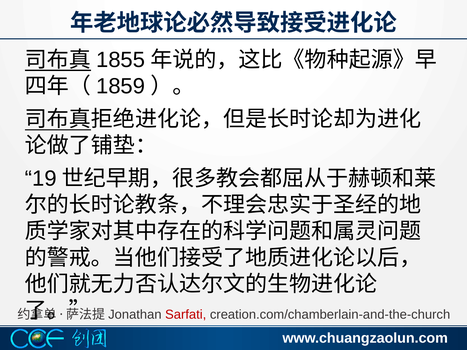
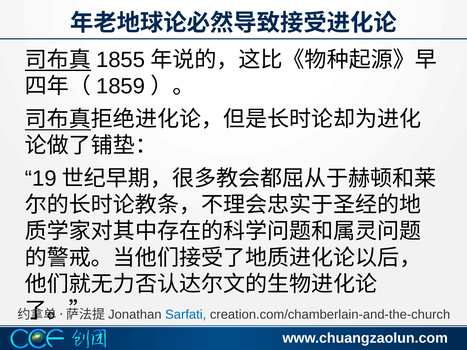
Sarfati colour: red -> blue (186, 315)
